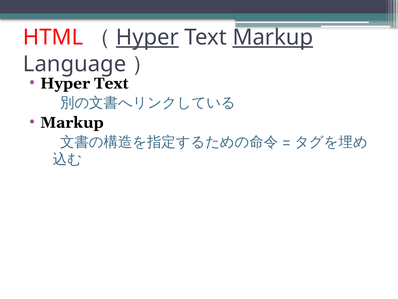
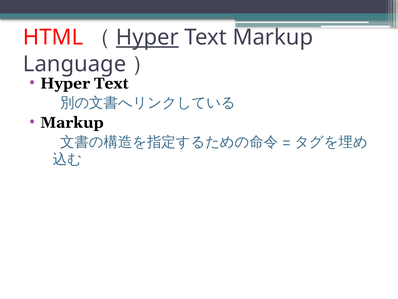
Markup underline: present -> none (273, 37)
